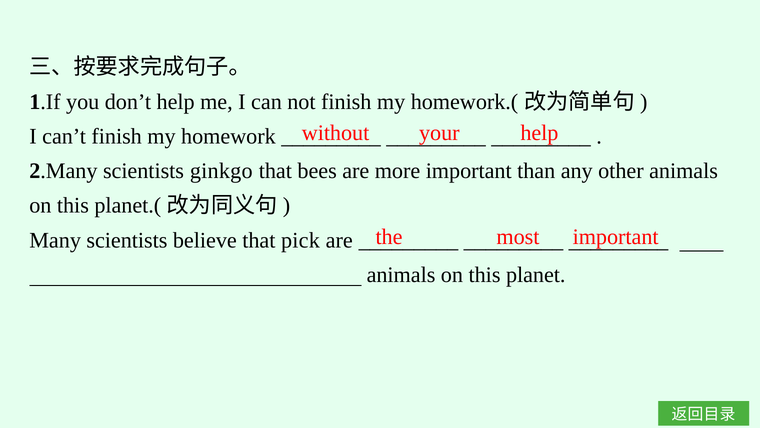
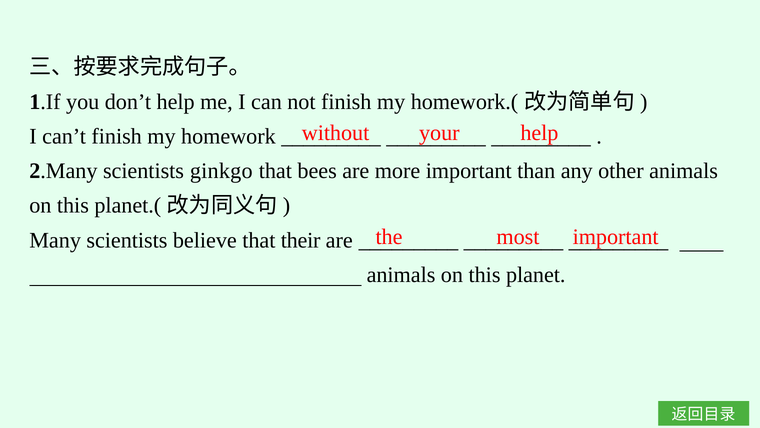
pick: pick -> their (301, 240)
